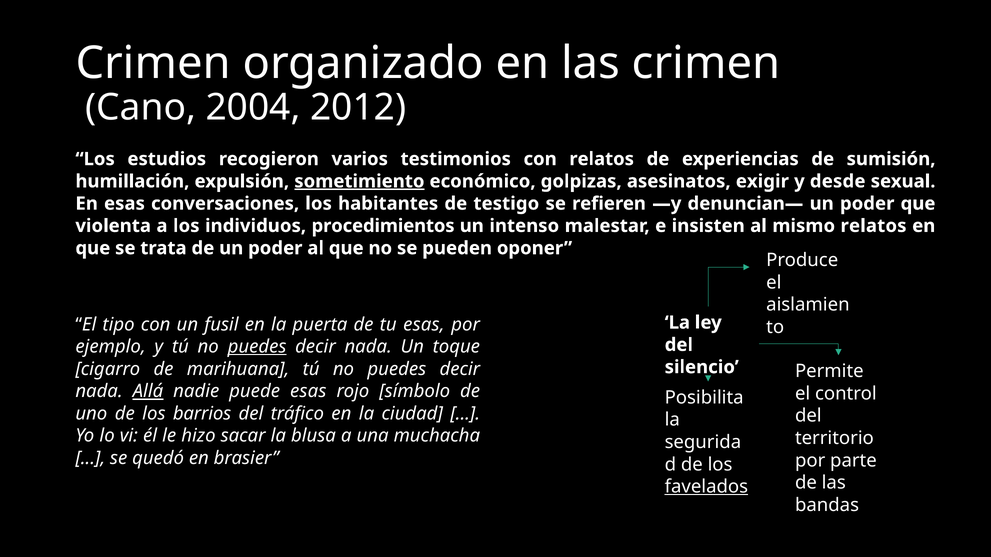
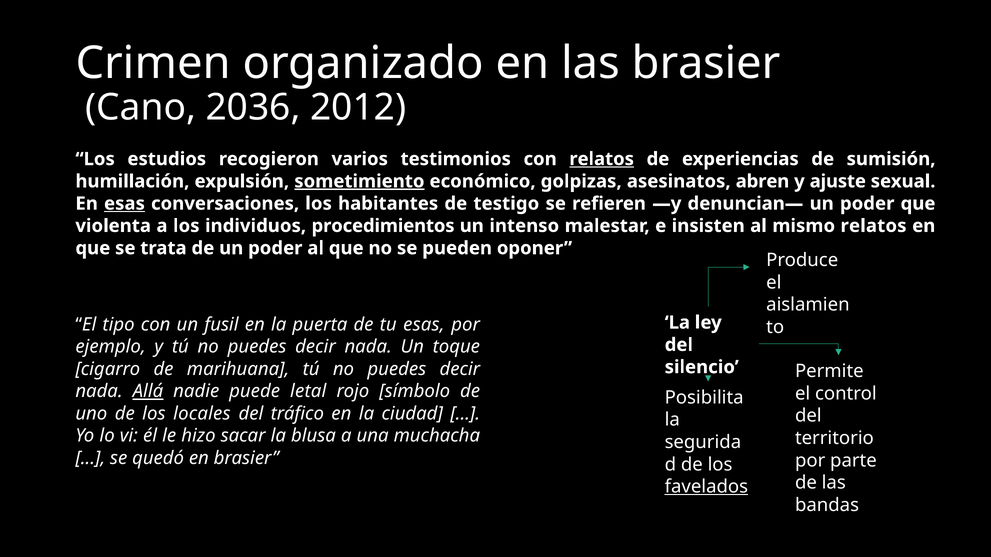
las crimen: crimen -> brasier (706, 63)
2004: 2004 -> 2036 (253, 108)
relatos underline: none -> present (602, 159)
exigir: exigir -> abren (762, 181)
desde: desde -> ajuste (838, 181)
esas underline: none -> present (124, 204)
puedes underline: present -> none (257, 347)
puede esas: esas -> letal (308, 392)
barrios: barrios -> locales (202, 414)
